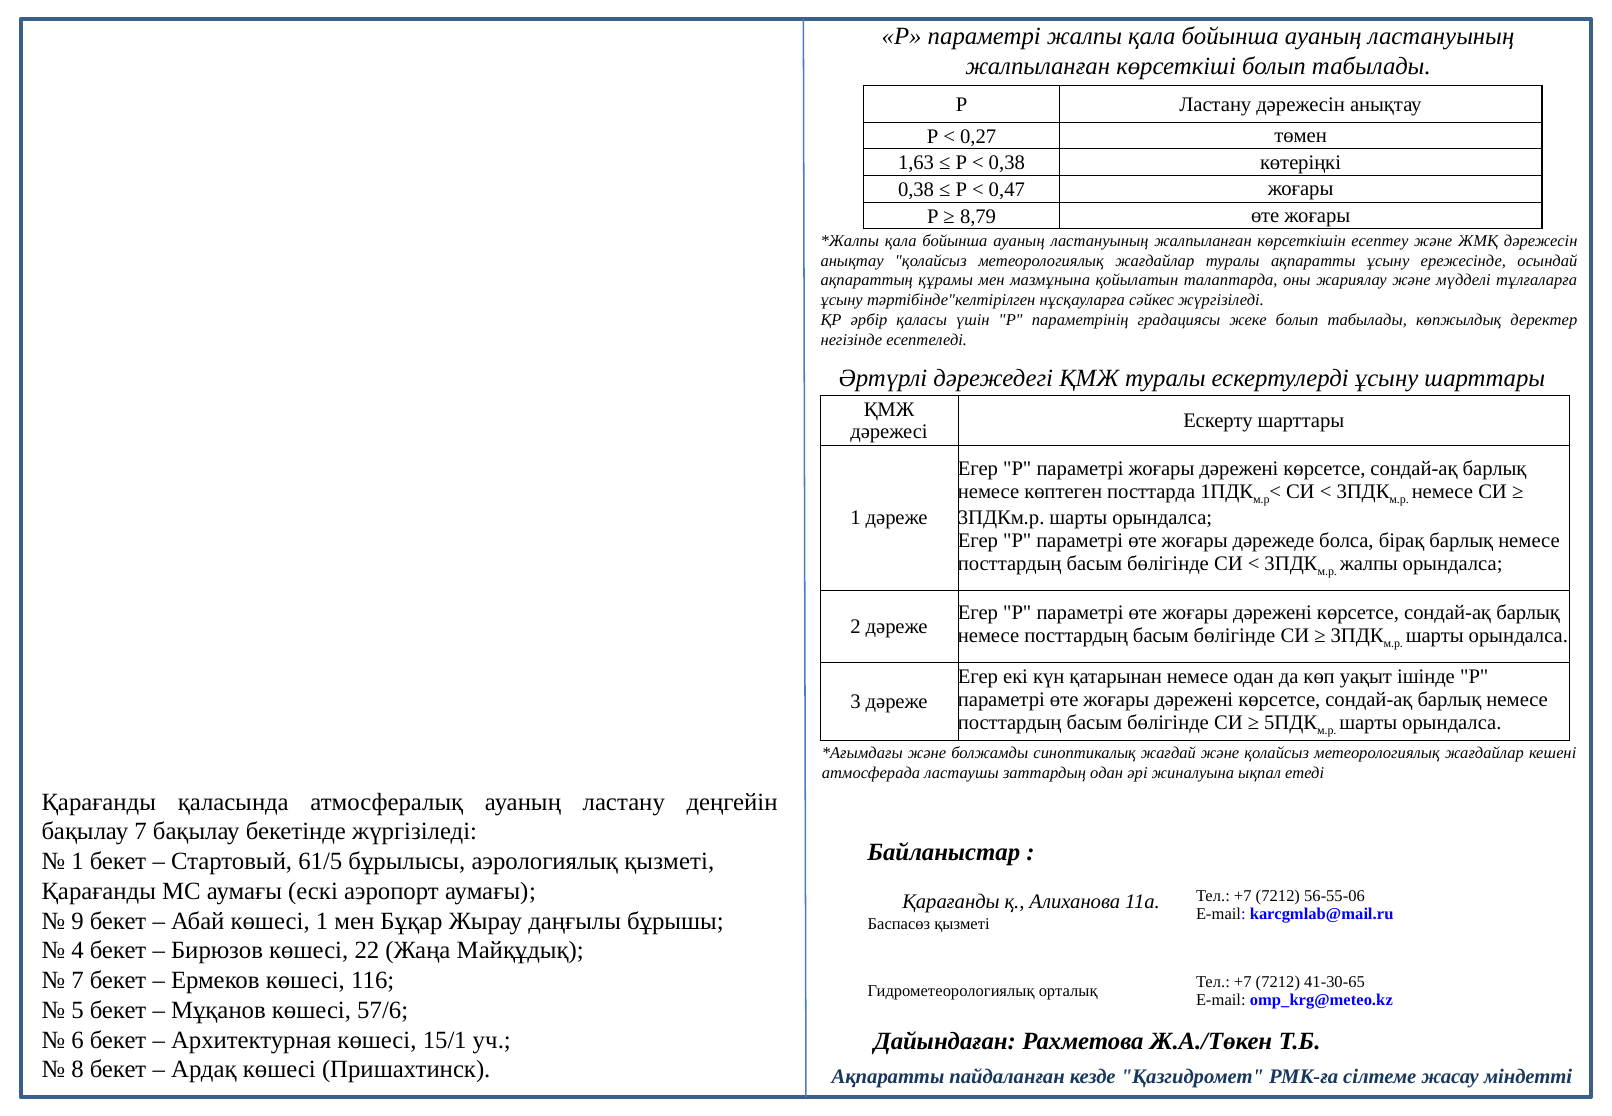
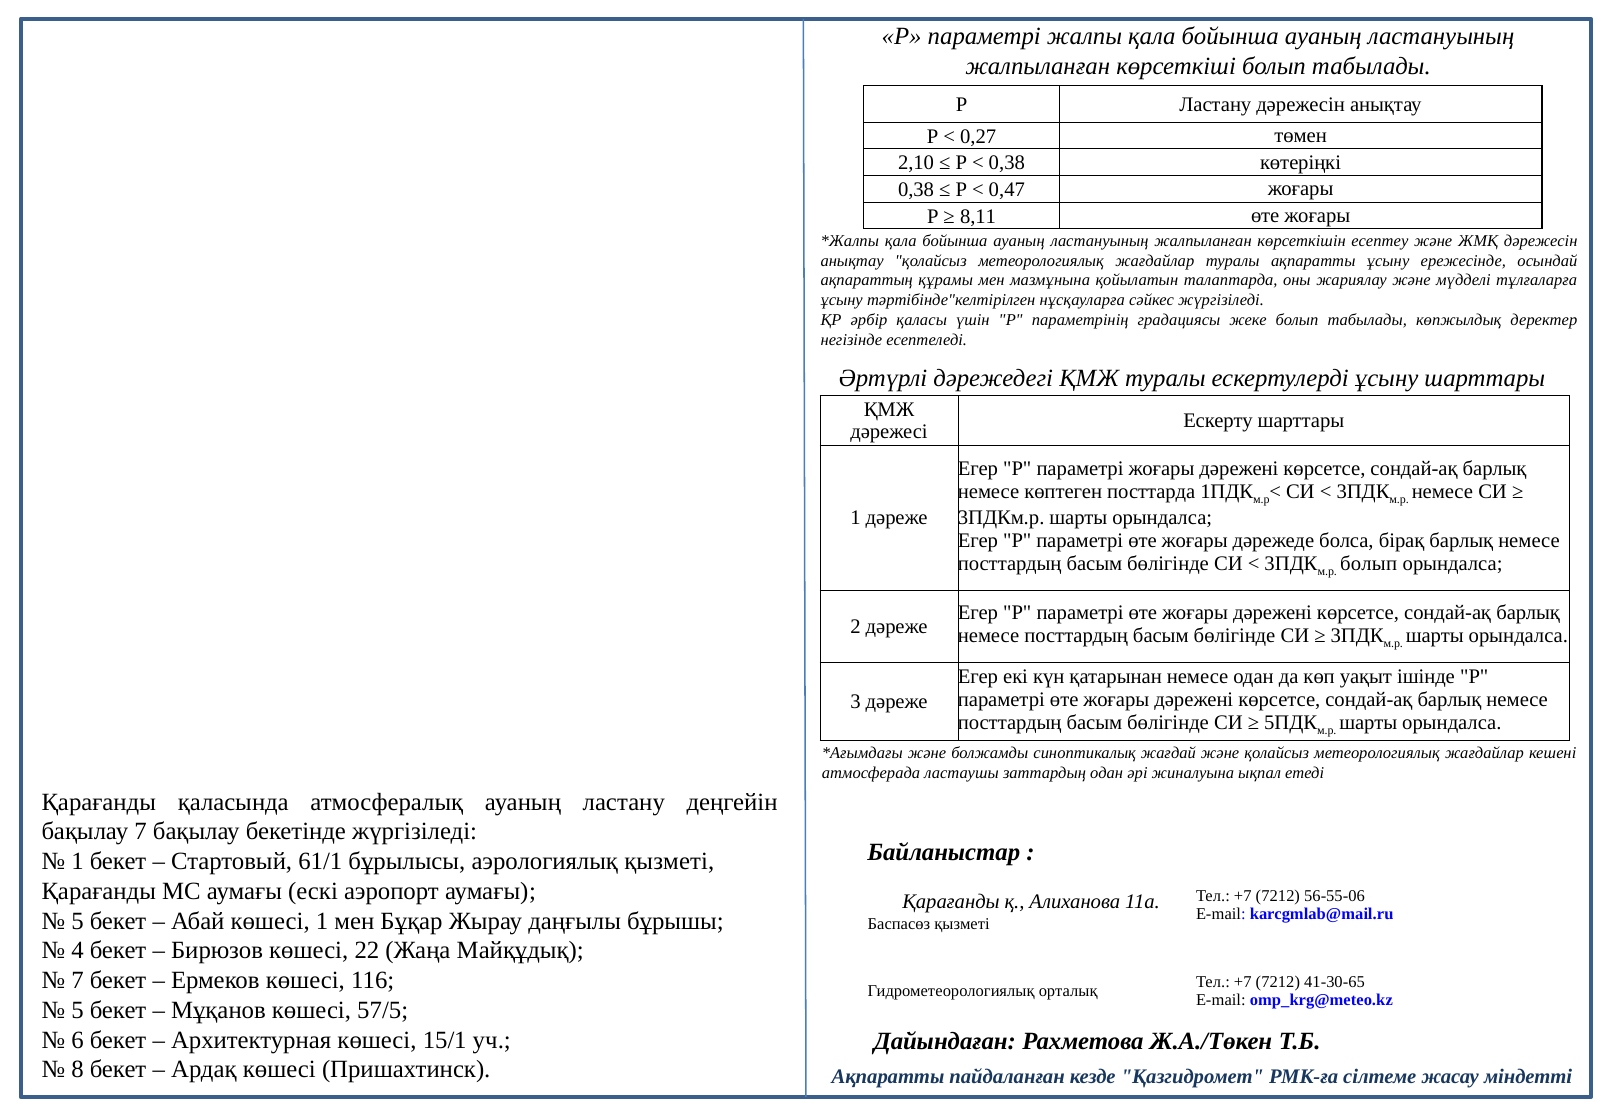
1,63: 1,63 -> 2,10 (916, 163)
8,79: 8,79 -> 8,11 (978, 216)
жалпы: жалпы -> болып (1369, 563)
61/5: 61/5 -> 61/1 (320, 861)
9: 9 -> 5 (77, 921)
57/6: 57/6 -> 57/5 (383, 1010)
